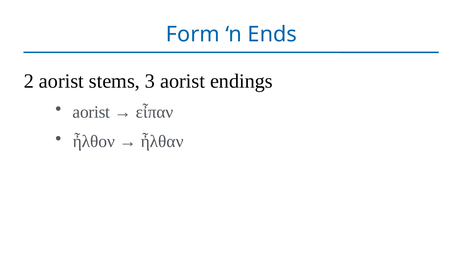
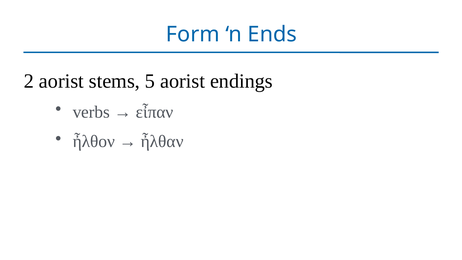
3: 3 -> 5 (150, 81)
aorist: aorist -> verbs (91, 112)
